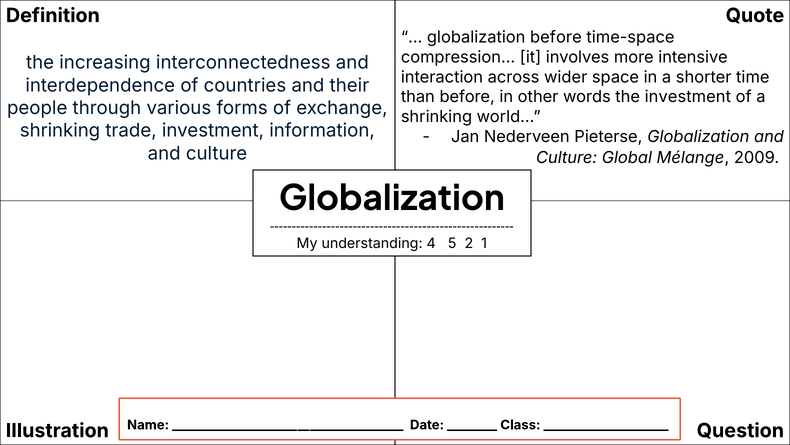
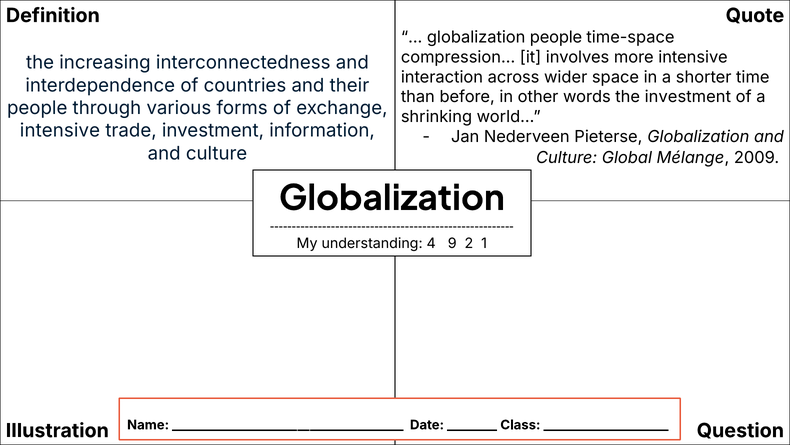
globalization before: before -> people (556, 37)
shrinking: shrinking -> intensive (60, 131)
5: 5 -> 9 (452, 243)
